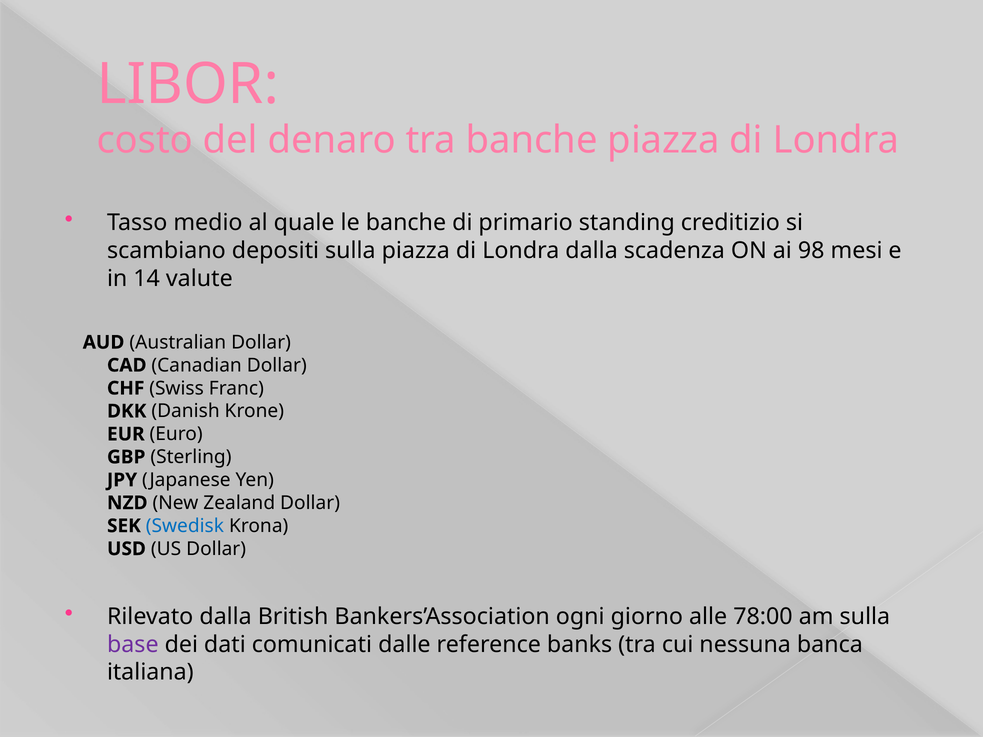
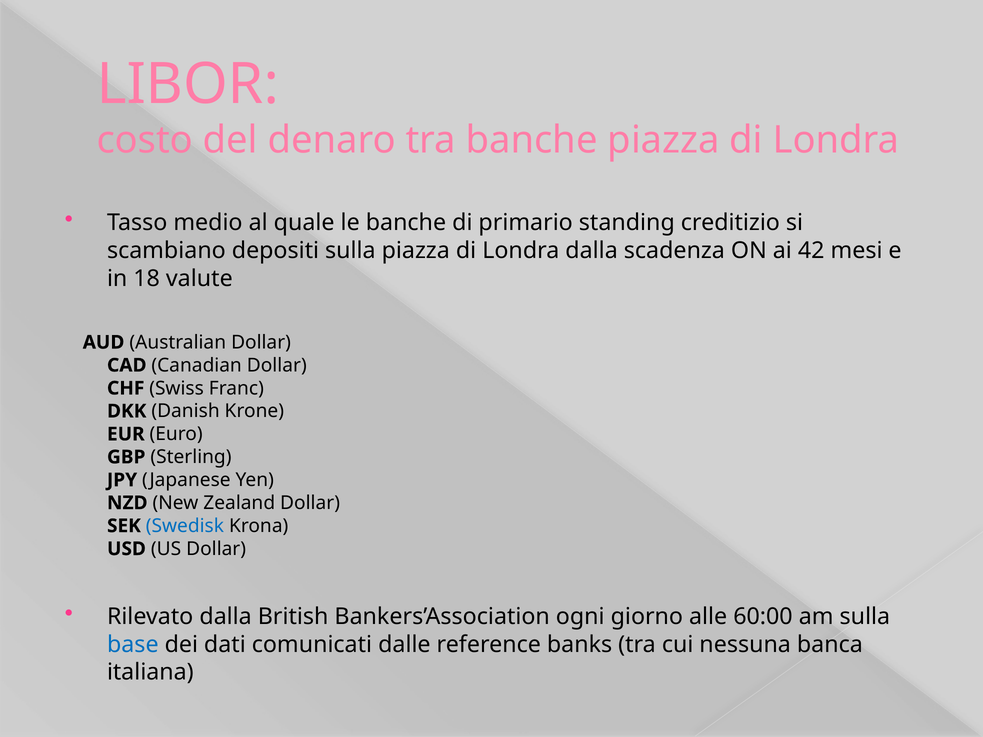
98: 98 -> 42 (811, 251)
14: 14 -> 18 (147, 279)
78:00: 78:00 -> 60:00 (763, 617)
base colour: purple -> blue (133, 645)
